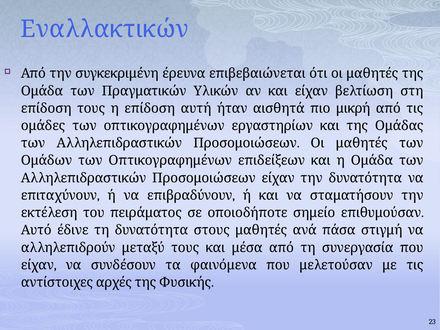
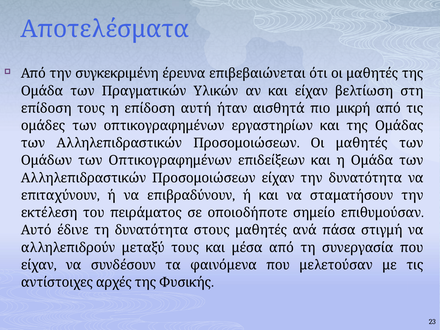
Εναλλακτικών: Εναλλακτικών -> Αποτελέσματα (105, 29)
